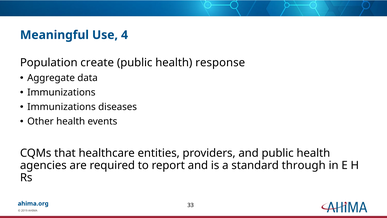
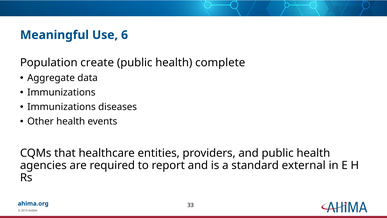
4: 4 -> 6 (125, 35)
response: response -> complete (220, 63)
through: through -> external (304, 165)
